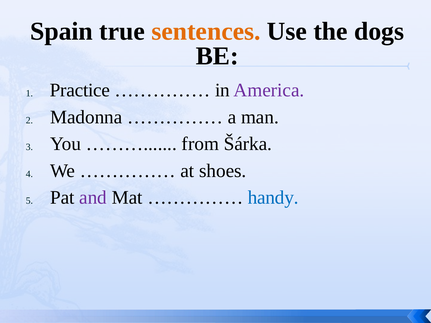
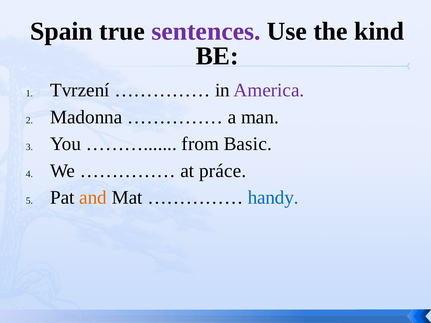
sentences colour: orange -> purple (206, 31)
dogs: dogs -> kind (379, 31)
Practice: Practice -> Tvrzení (80, 90)
Šárka: Šárka -> Basic (248, 144)
shoes: shoes -> práce (223, 171)
and colour: purple -> orange (93, 198)
